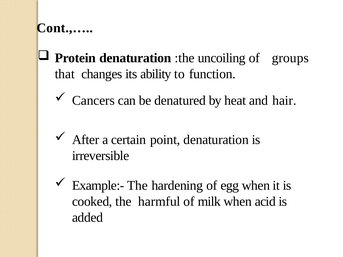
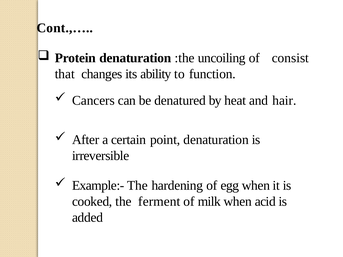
groups: groups -> consist (290, 58)
harmful: harmful -> ferment (159, 202)
